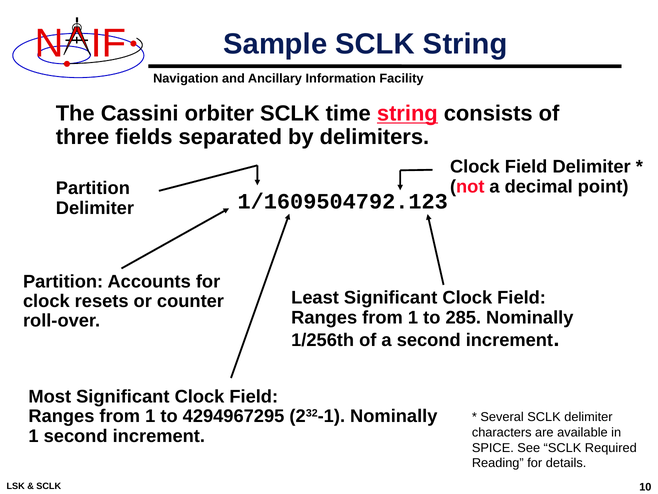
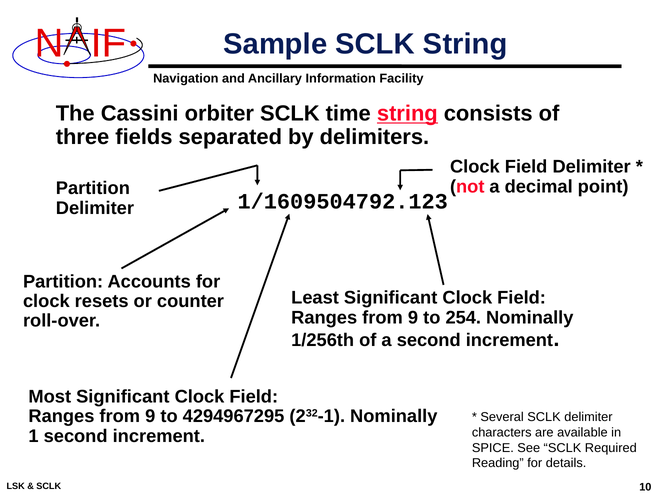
1: 1 -> 9 (413, 317)
285: 285 -> 254 (463, 317)
1: 1 -> 9 (150, 416)
